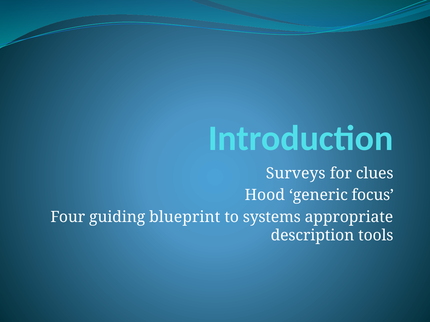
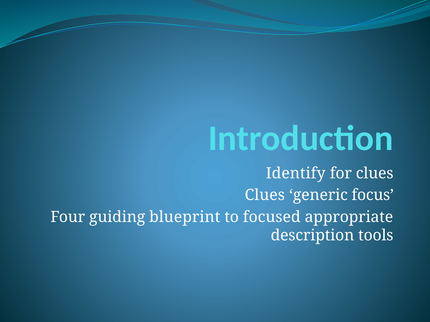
Surveys: Surveys -> Identify (296, 174)
Hood: Hood -> Clues (265, 196)
systems: systems -> focused (272, 217)
